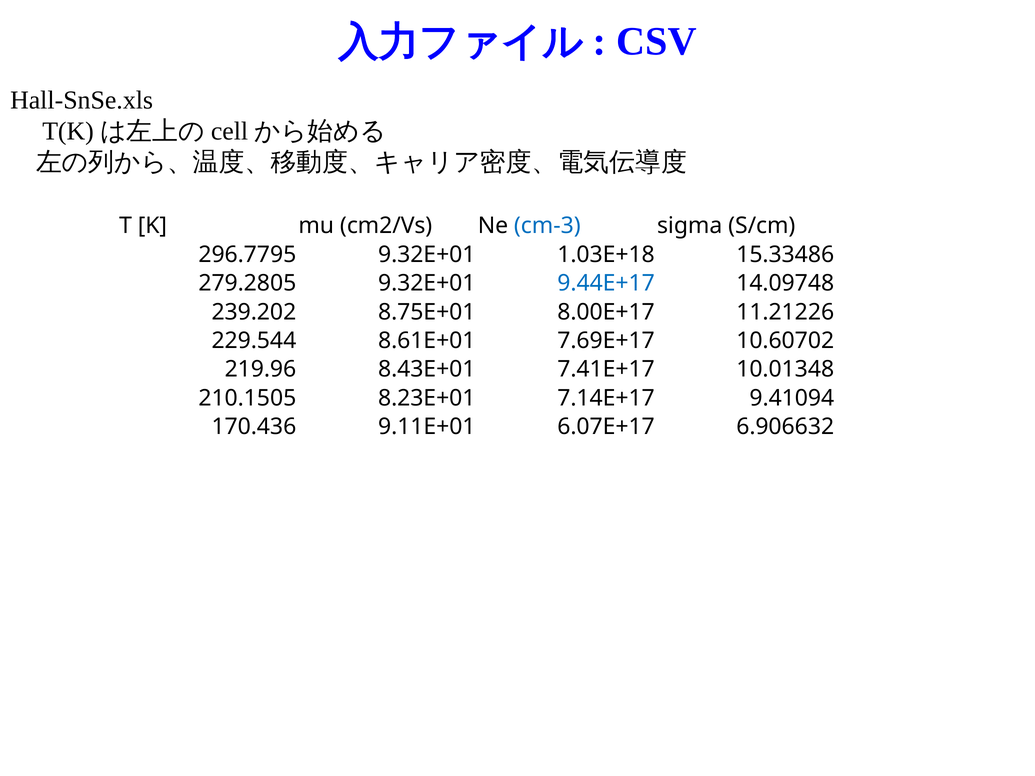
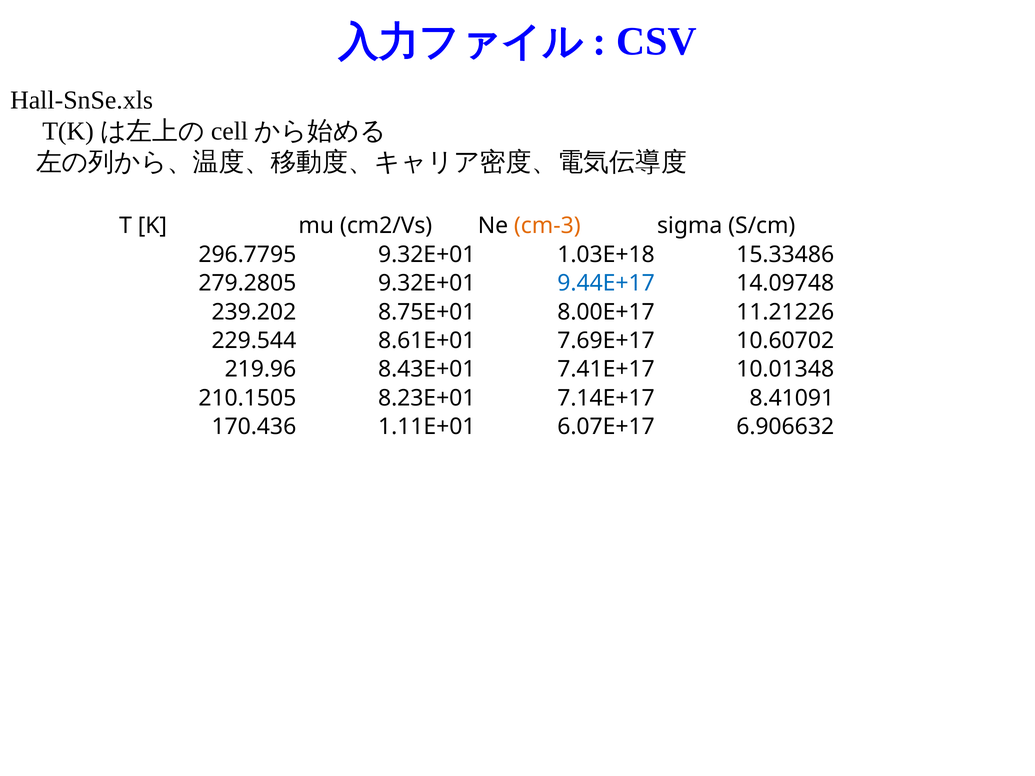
cm-3 colour: blue -> orange (547, 226)
9.41094: 9.41094 -> 8.41091 (792, 398)
9.11E+01: 9.11E+01 -> 1.11E+01 (427, 427)
